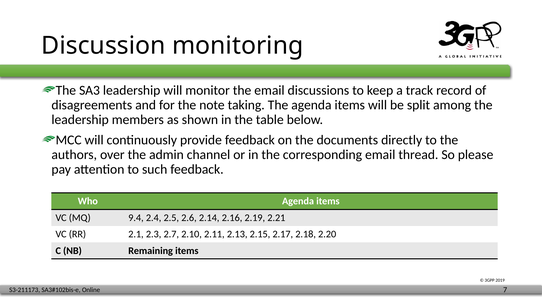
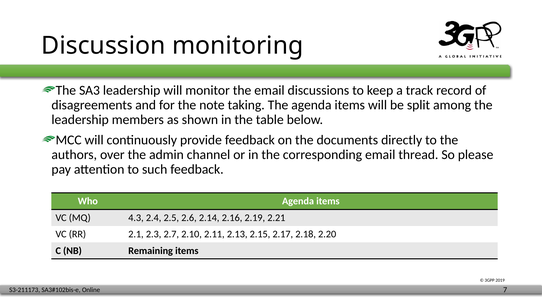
9.4: 9.4 -> 4.3 (136, 218)
